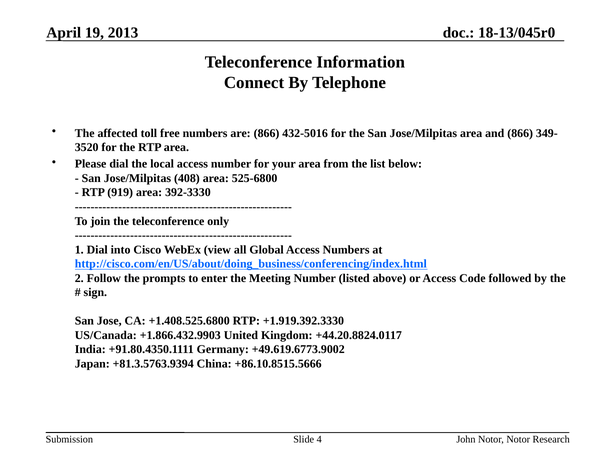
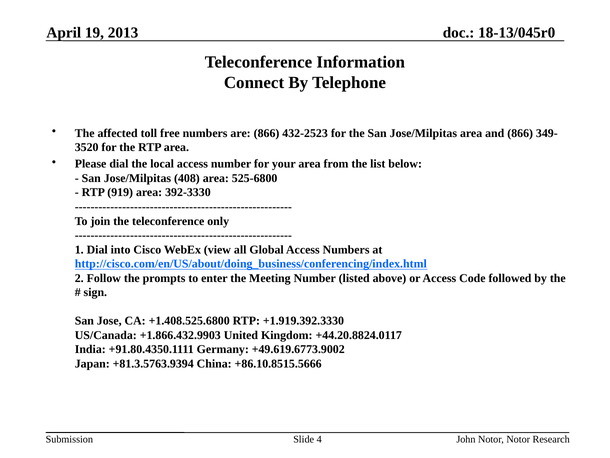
432-5016: 432-5016 -> 432-2523 (305, 133)
